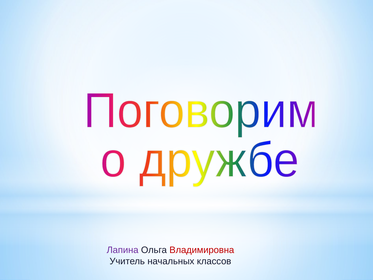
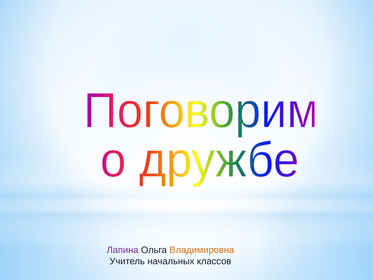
Владимировна colour: red -> orange (202, 250)
